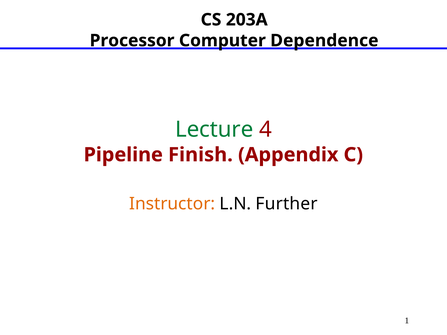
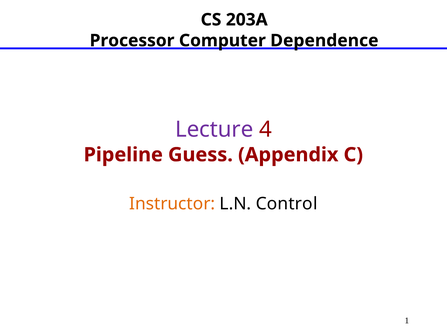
Lecture colour: green -> purple (214, 130)
Finish: Finish -> Guess (200, 155)
Further: Further -> Control (287, 204)
